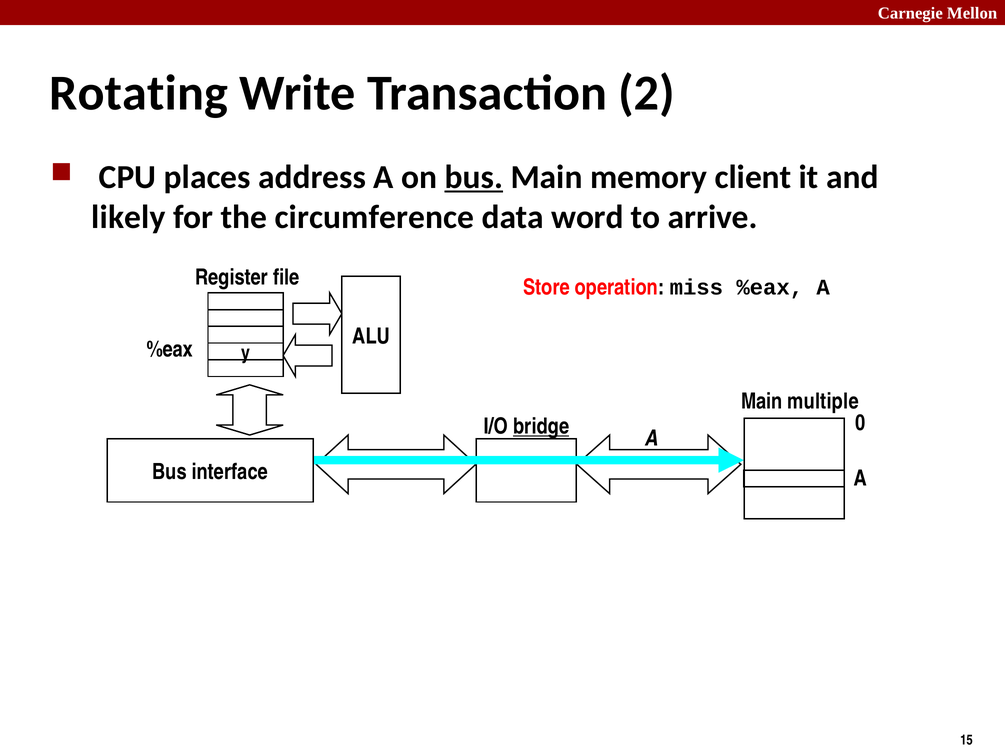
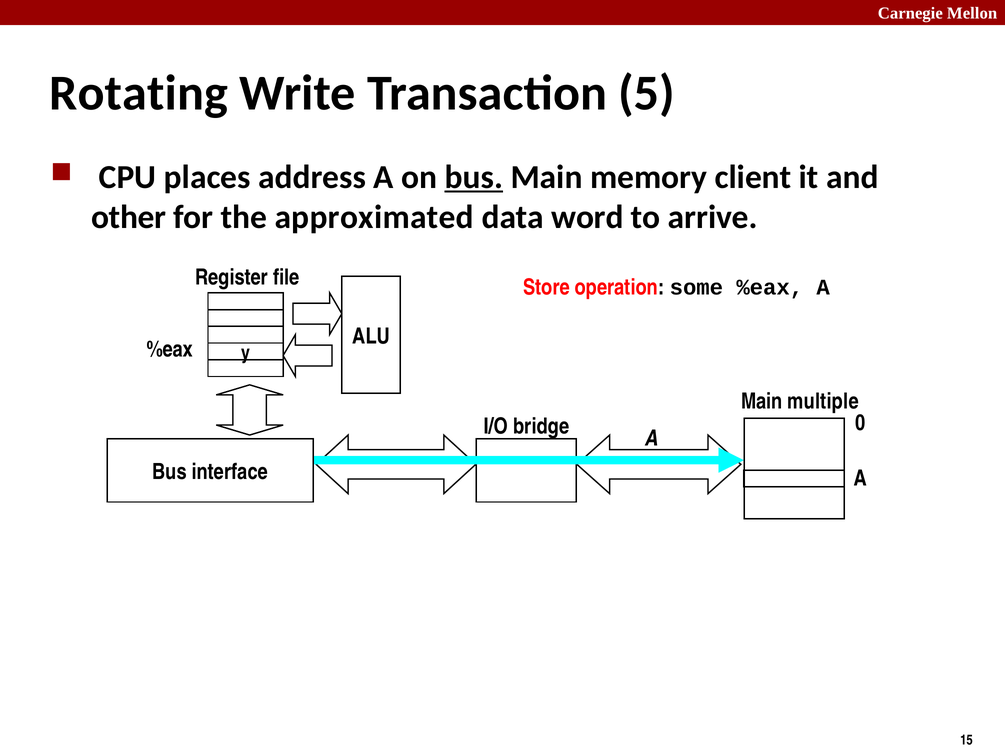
2: 2 -> 5 (647, 93)
likely: likely -> other (129, 217)
circumference: circumference -> approximated (374, 217)
miss: miss -> some (696, 288)
bridge underline: present -> none (541, 427)
